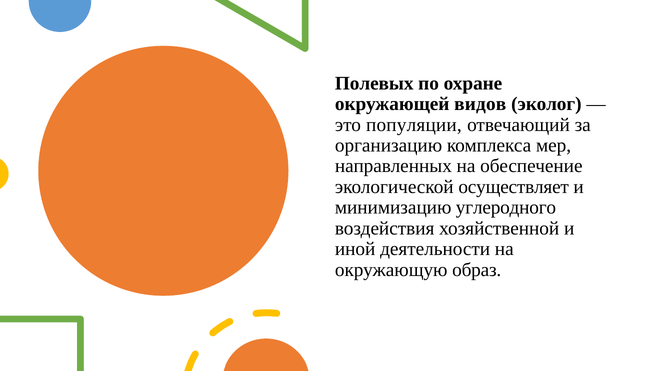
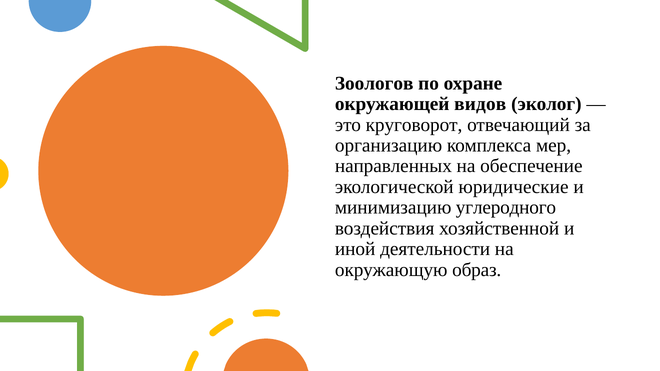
Полевых: Полевых -> Зоологов (374, 83)
популяции: популяции -> круговорот (414, 125)
осуществляет: осуществляет -> юридические (514, 187)
